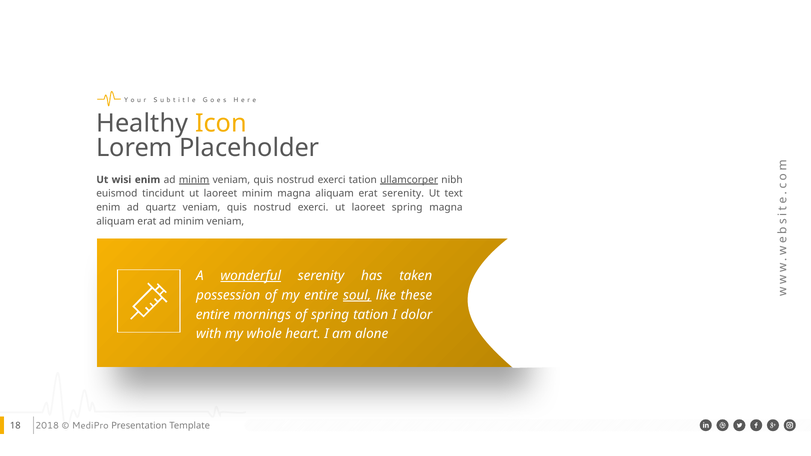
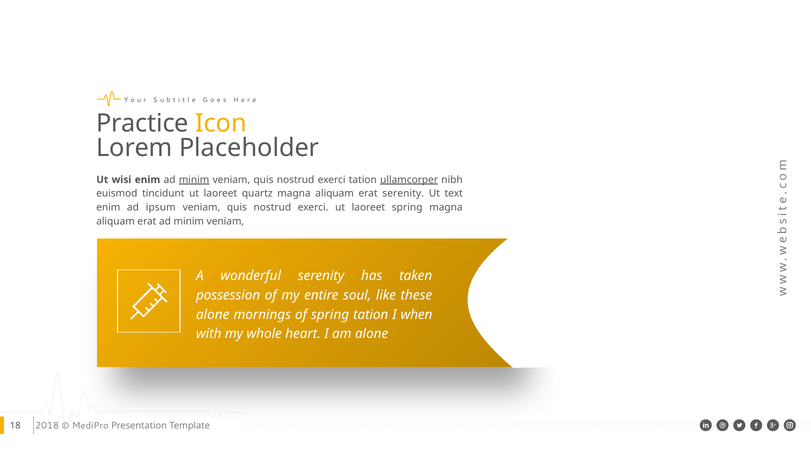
Healthy: Healthy -> Practice (142, 124)
laoreet minim: minim -> quartz (257, 194)
quartz: quartz -> ipsum (161, 207)
wonderful underline: present -> none (251, 276)
soul underline: present -> none (357, 295)
entire: entire -> alone (213, 315)
dolor: dolor -> when (417, 315)
